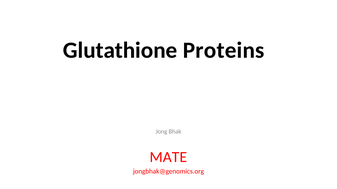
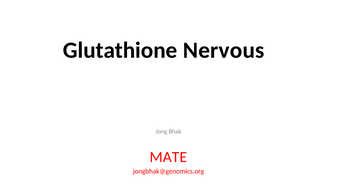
Proteins: Proteins -> Nervous (224, 50)
